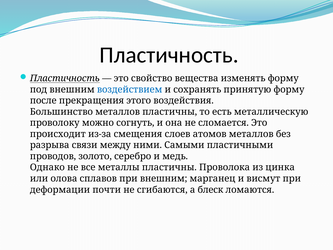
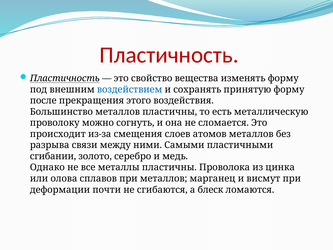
Пластичность colour: black -> red (169, 55)
проводов: проводов -> сгибании (53, 156)
при внешним: внешним -> металлов (164, 178)
